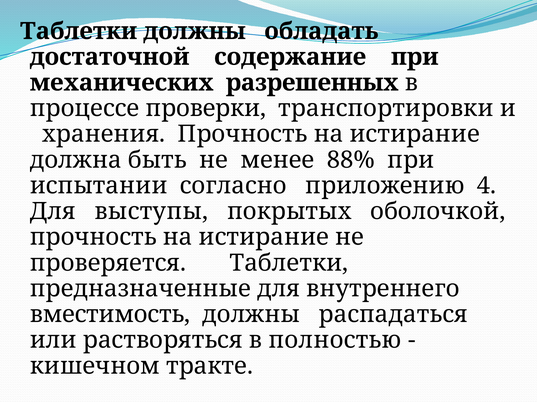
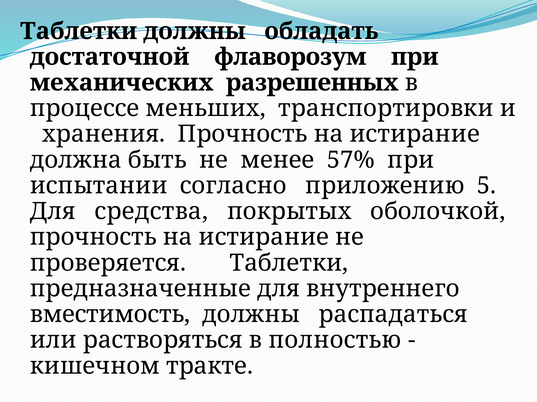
содержание: содержание -> флаворозум (290, 57)
проверки: проверки -> меньших (206, 109)
88%: 88% -> 57% (351, 160)
4: 4 -> 5 (487, 186)
выступы: выступы -> средства (151, 212)
